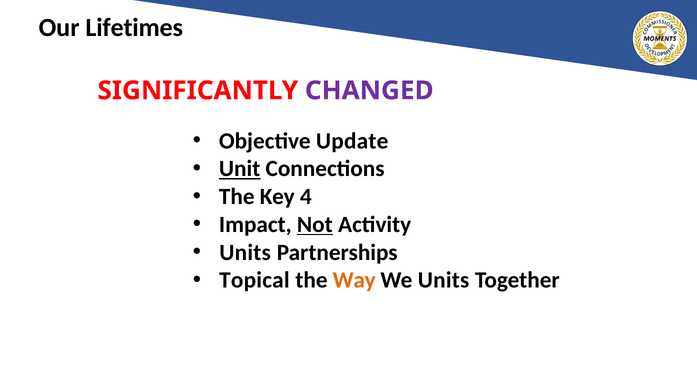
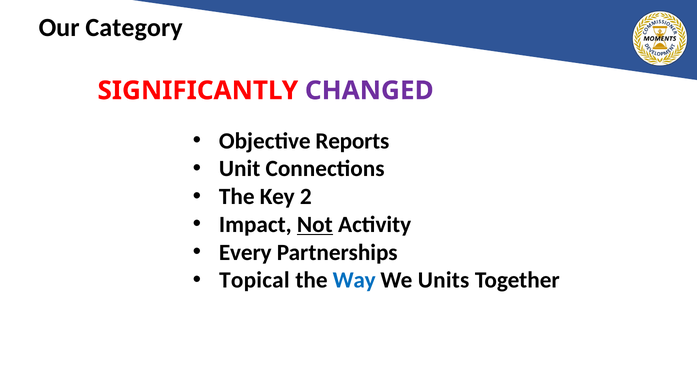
Lifetimes: Lifetimes -> Category (134, 27)
Update: Update -> Reports (352, 141)
Unit underline: present -> none (240, 169)
4: 4 -> 2 (306, 197)
Units: Units -> Every (245, 252)
Way colour: orange -> blue (354, 280)
